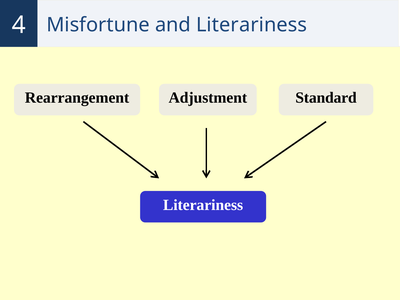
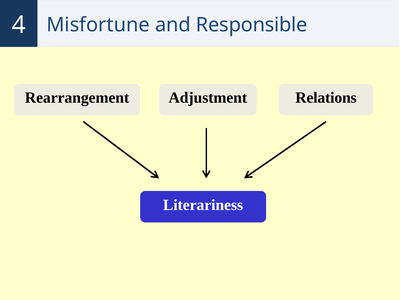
and Literariness: Literariness -> Responsible (252, 25)
Standard: Standard -> Relations (326, 98)
